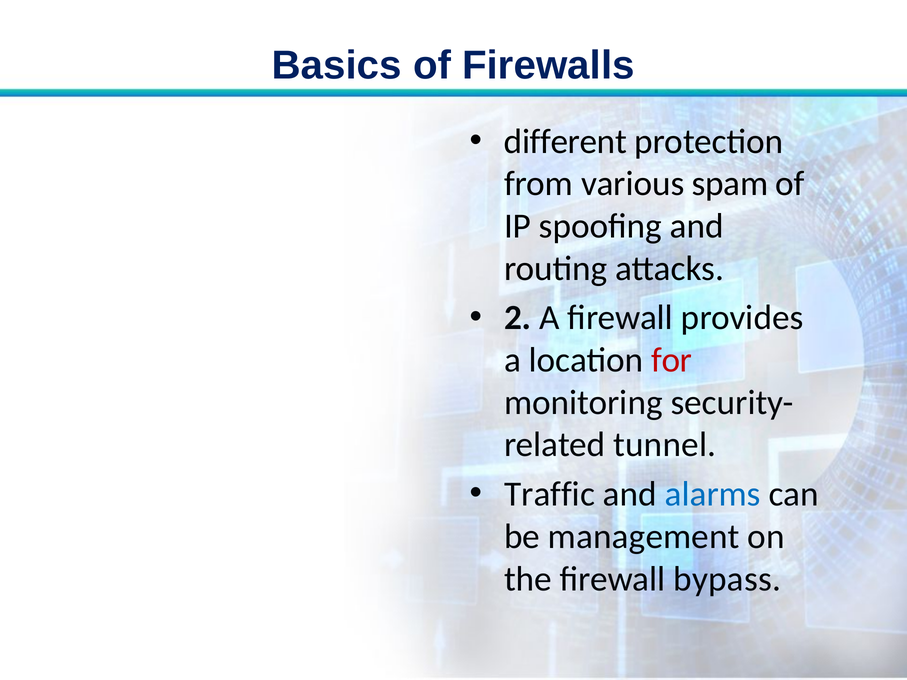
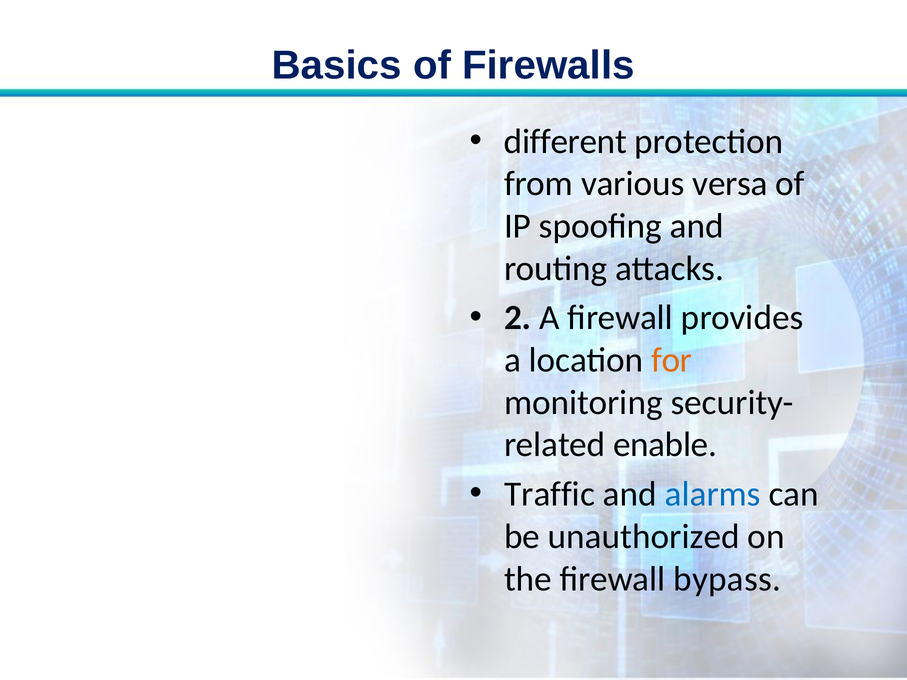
spam: spam -> versa (730, 184)
for colour: red -> orange (672, 360)
tunnel: tunnel -> enable (665, 445)
management: management -> unauthorized (644, 537)
